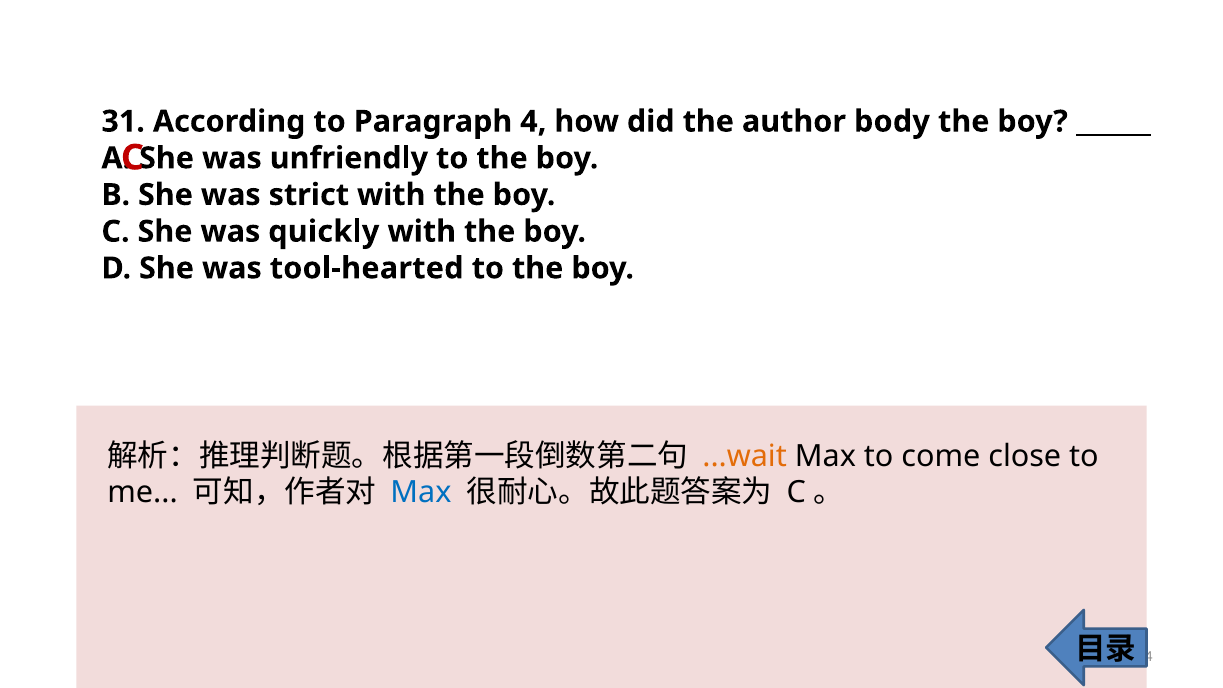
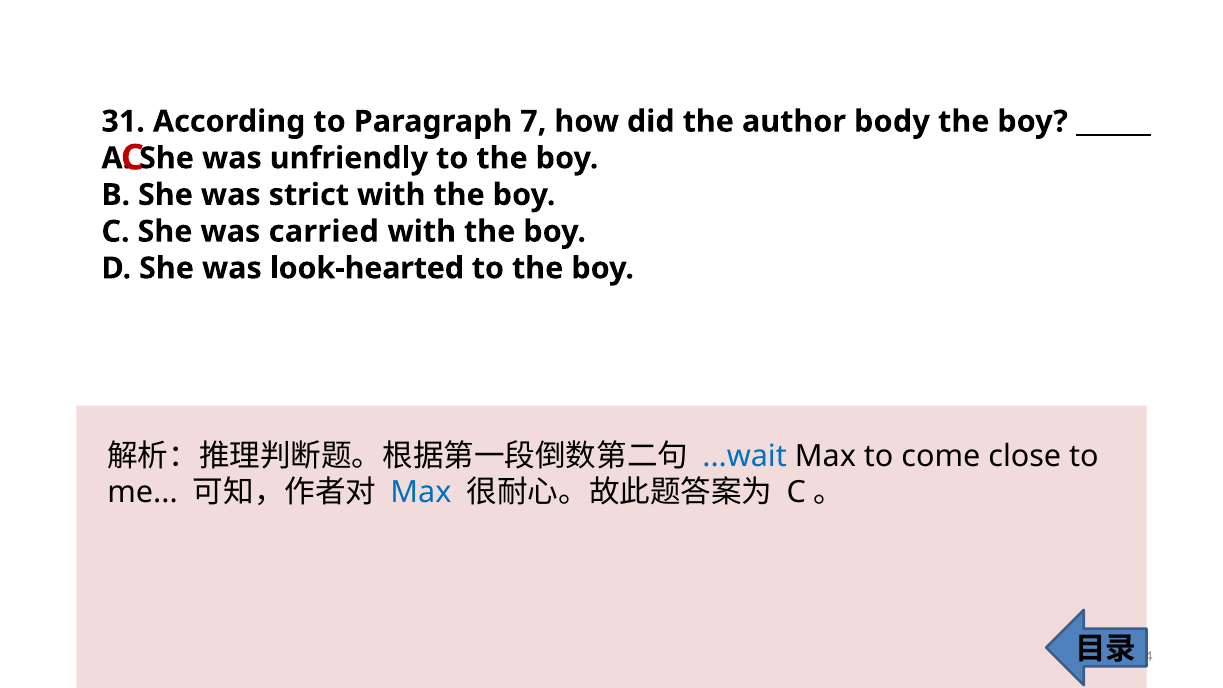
4: 4 -> 7 (533, 121)
quickly: quickly -> carried (324, 232)
tool-hearted: tool-hearted -> look-hearted (367, 268)
...wait colour: orange -> blue (745, 456)
